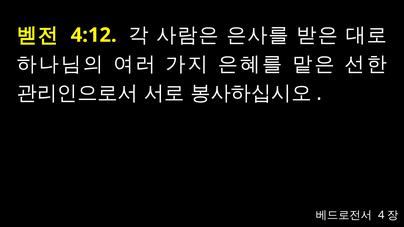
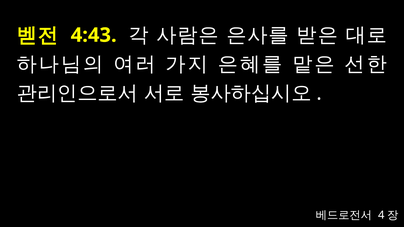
4:12: 4:12 -> 4:43 (94, 35)
